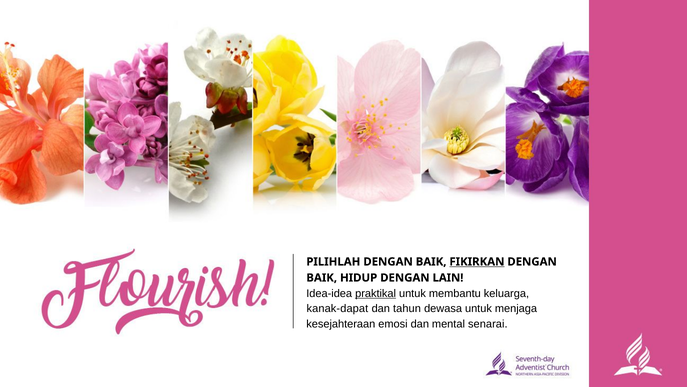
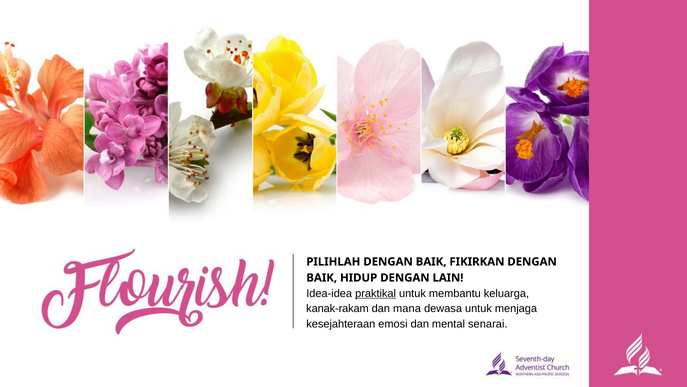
FIKIRKAN underline: present -> none (477, 261)
kanak-dapat: kanak-dapat -> kanak-rakam (338, 308)
tahun: tahun -> mana (407, 308)
